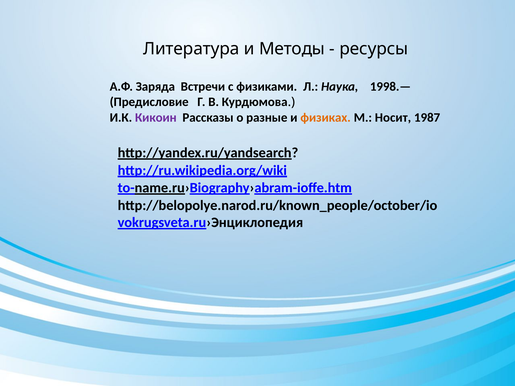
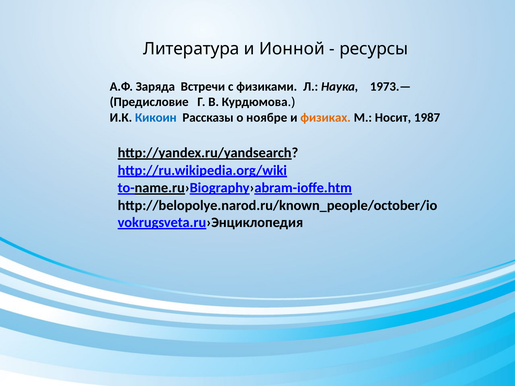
Методы: Методы -> Ионной (292, 49)
1998.—: 1998.— -> 1973.— (390, 87)
Кикоин colour: purple -> blue (156, 118)
разные: разные -> ноябре (267, 118)
